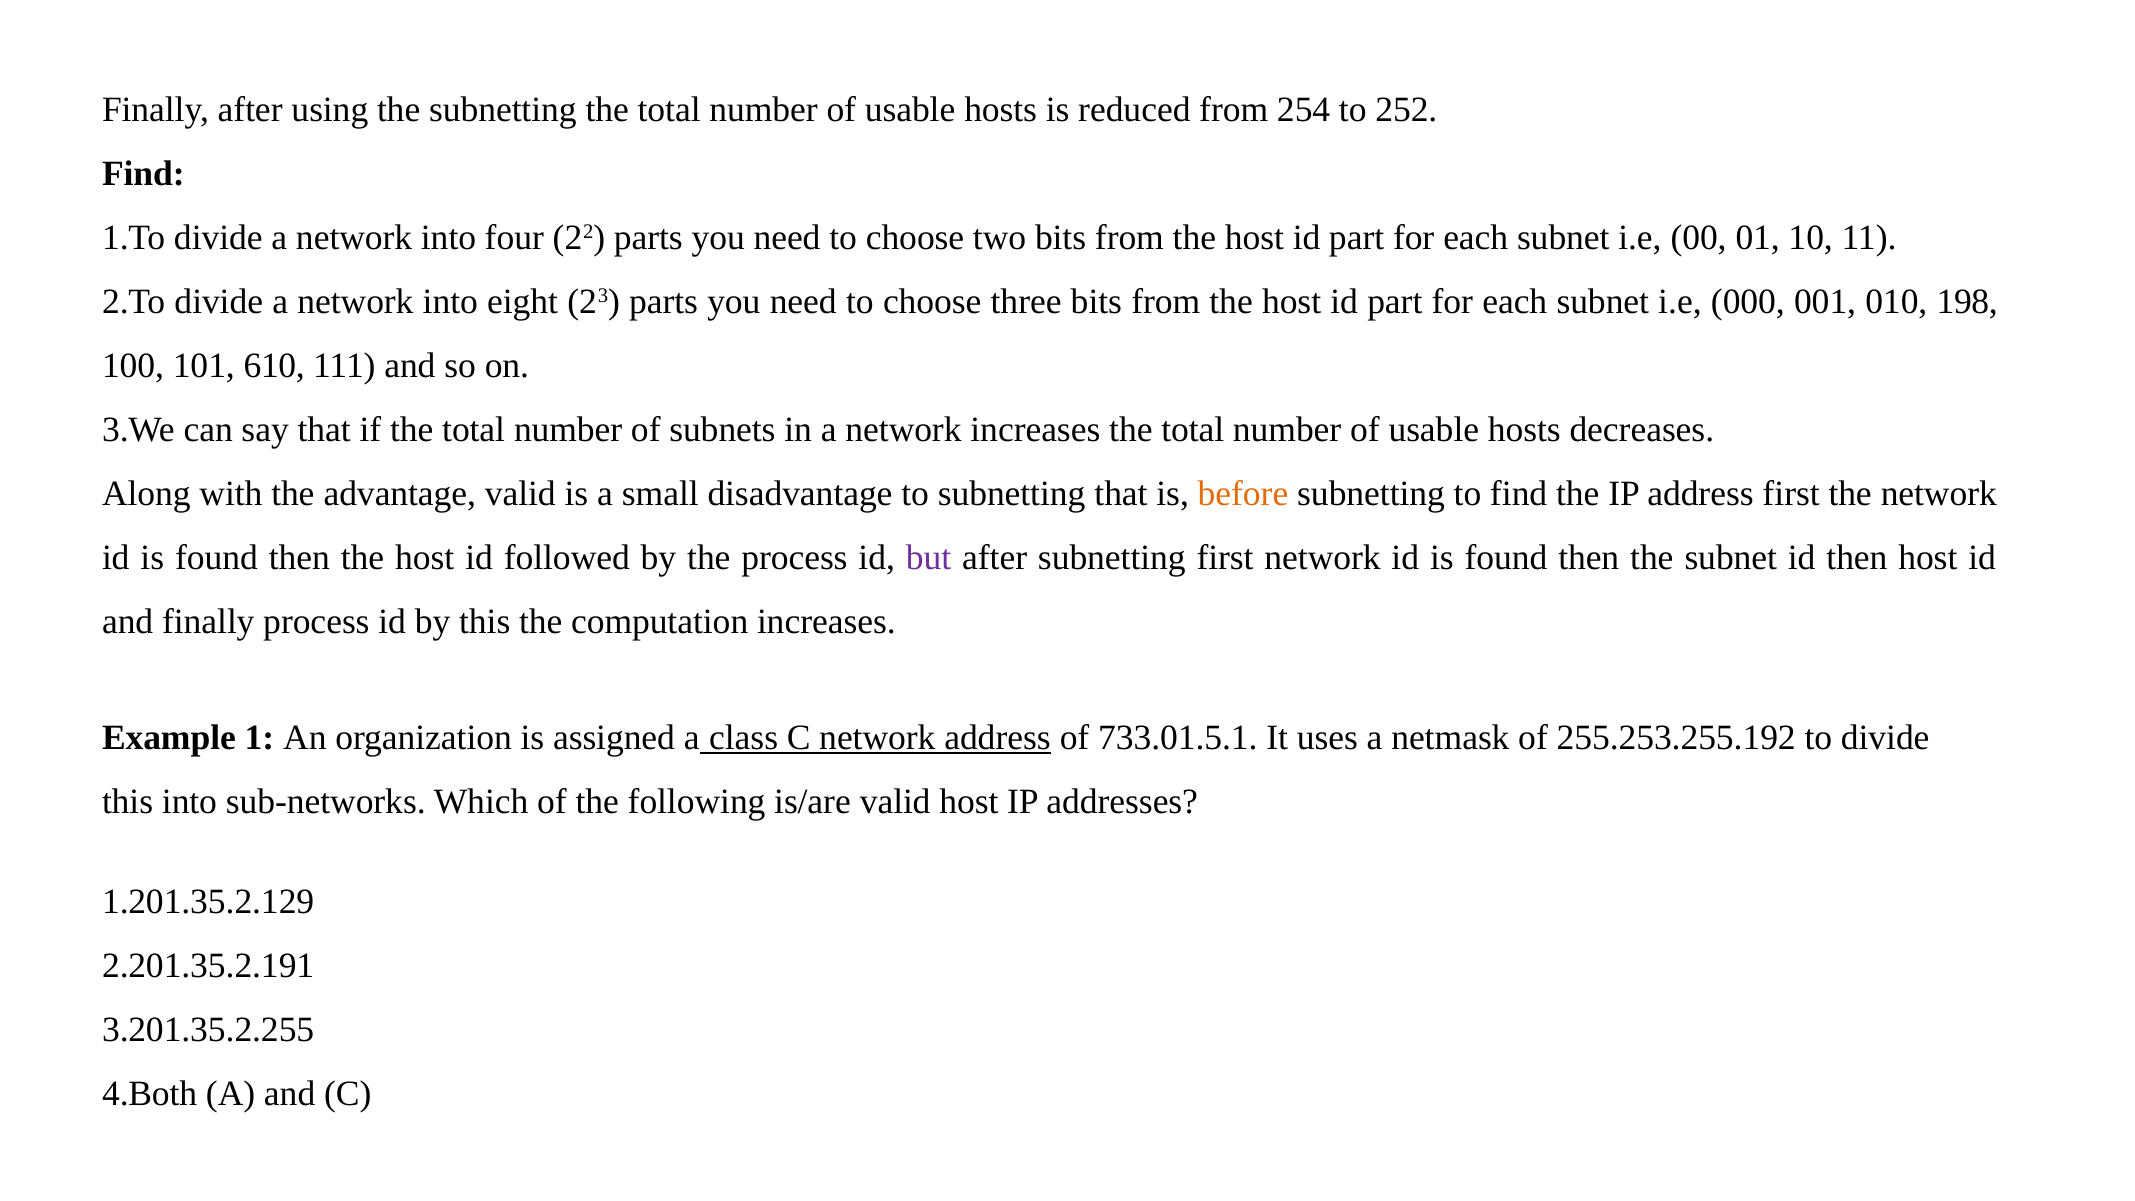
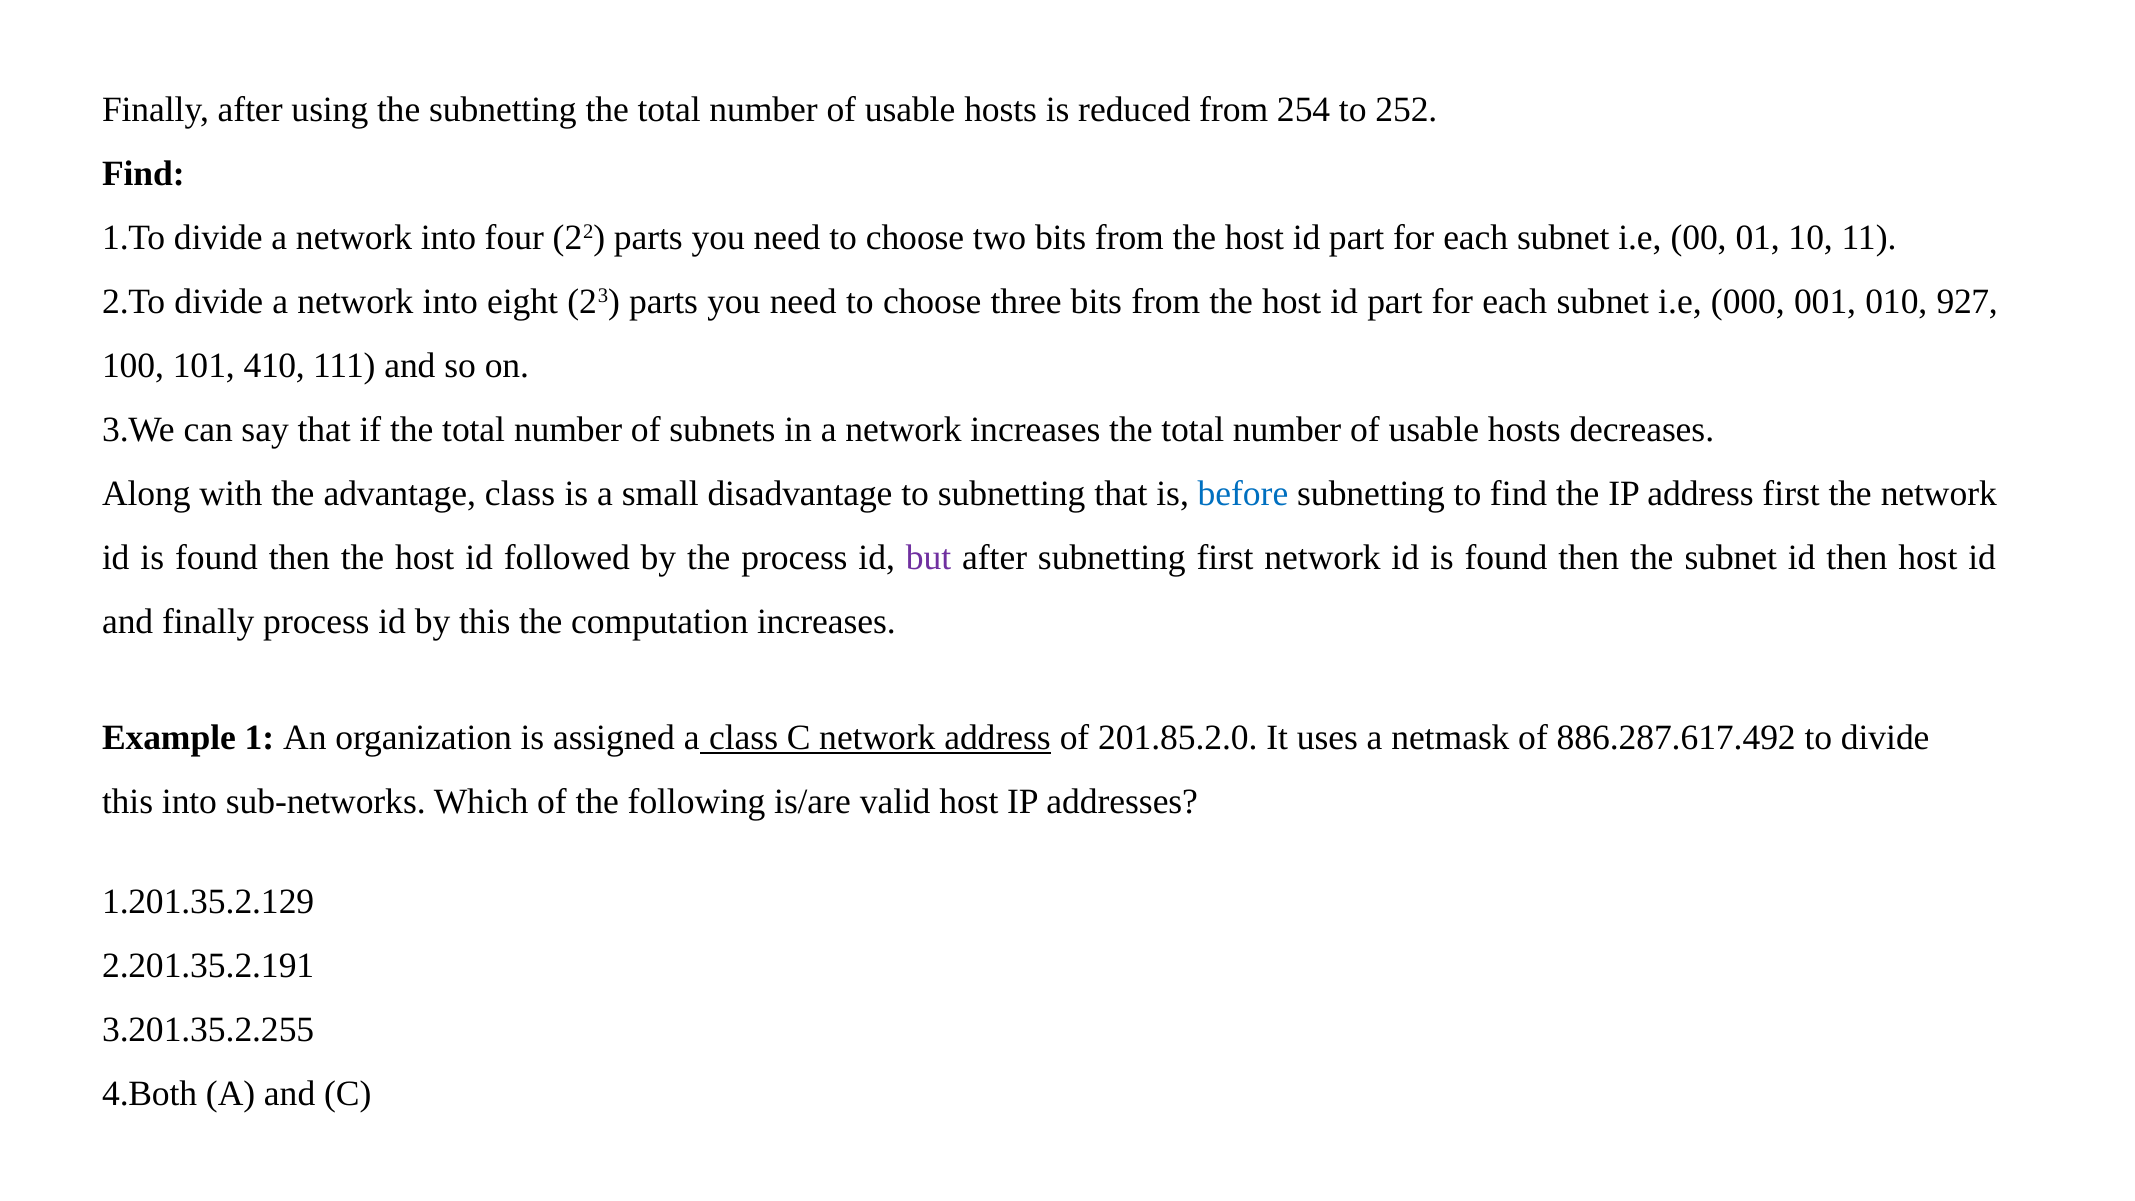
198: 198 -> 927 (1967, 302)
610: 610 -> 410 (274, 366)
advantage valid: valid -> class (520, 494)
before colour: orange -> blue (1243, 494)
733.01.5.1: 733.01.5.1 -> 201.85.2.0 (1178, 737)
255.253.255.192: 255.253.255.192 -> 886.287.617.492 (1676, 737)
